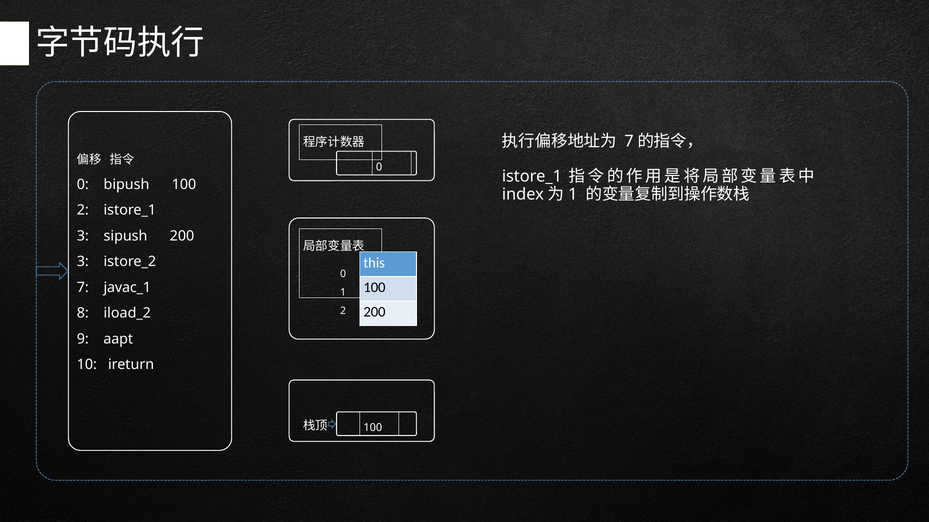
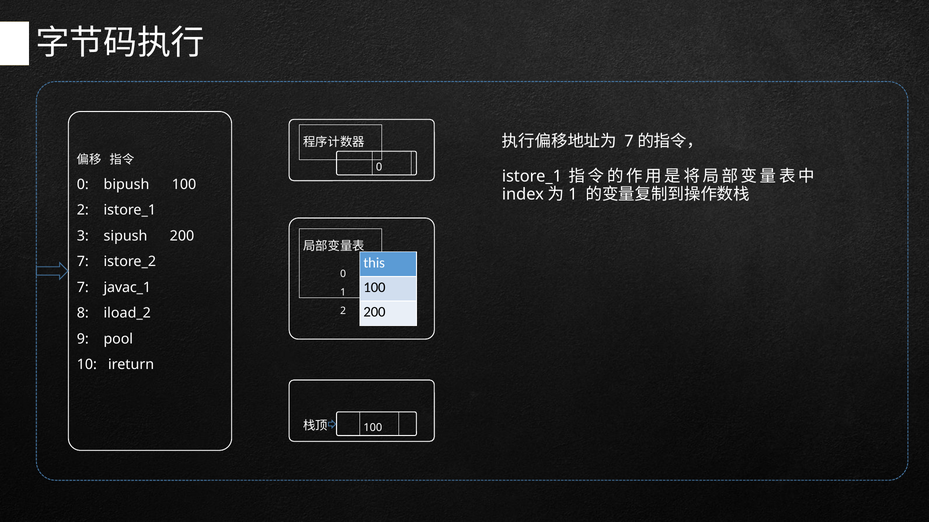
3: 3 -> 7 (83, 262)
aapt: aapt -> pool (118, 339)
